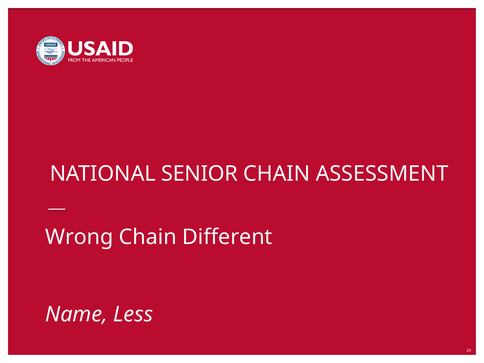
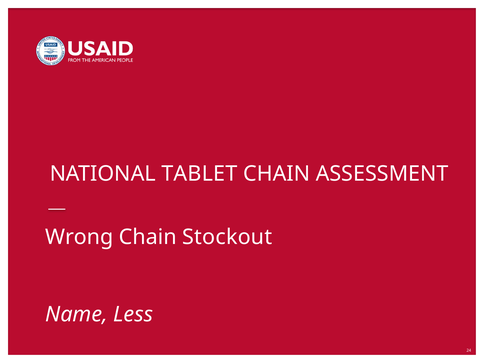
SENIOR: SENIOR -> TABLET (199, 174)
Different: Different -> Stockout (227, 237)
